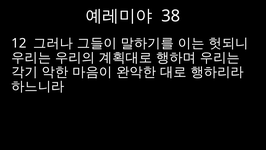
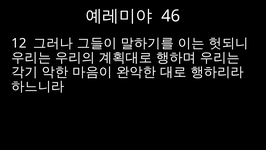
38: 38 -> 46 (171, 16)
